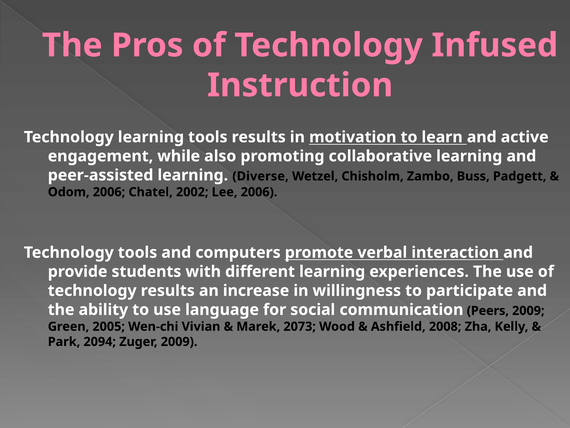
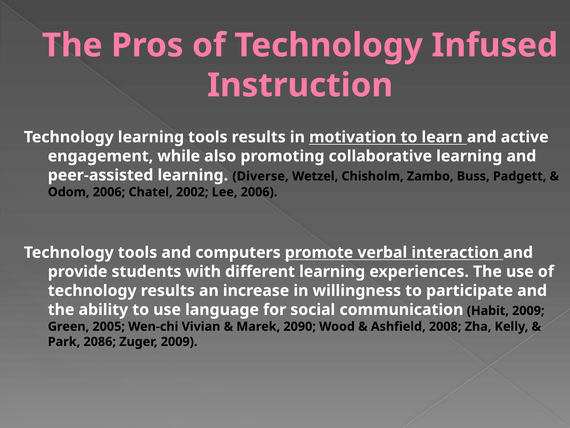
Peers: Peers -> Habit (488, 310)
2073: 2073 -> 2090 (300, 326)
2094: 2094 -> 2086 (100, 341)
